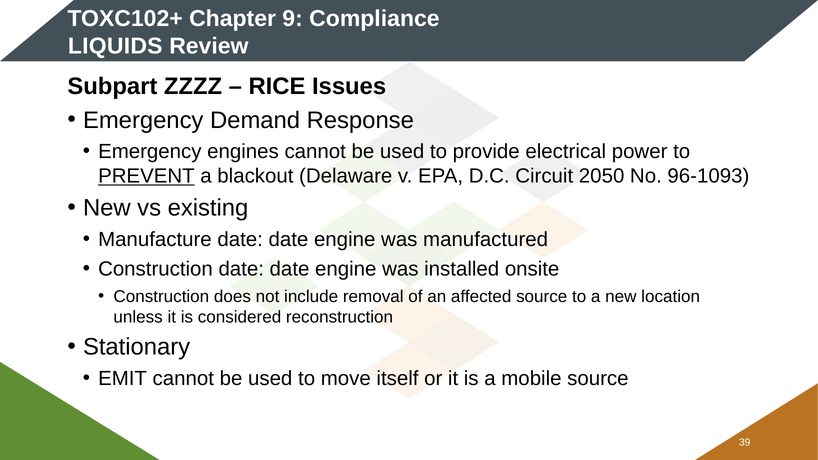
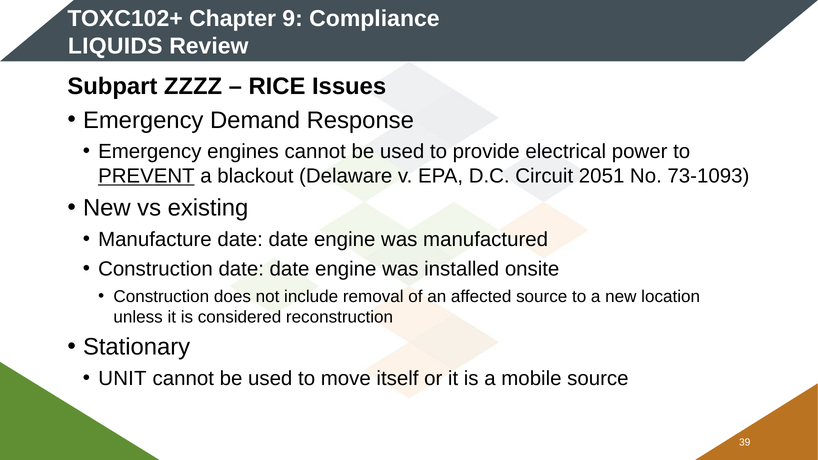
2050: 2050 -> 2051 (602, 176)
96-1093: 96-1093 -> 73-1093 (708, 176)
EMIT: EMIT -> UNIT (122, 379)
